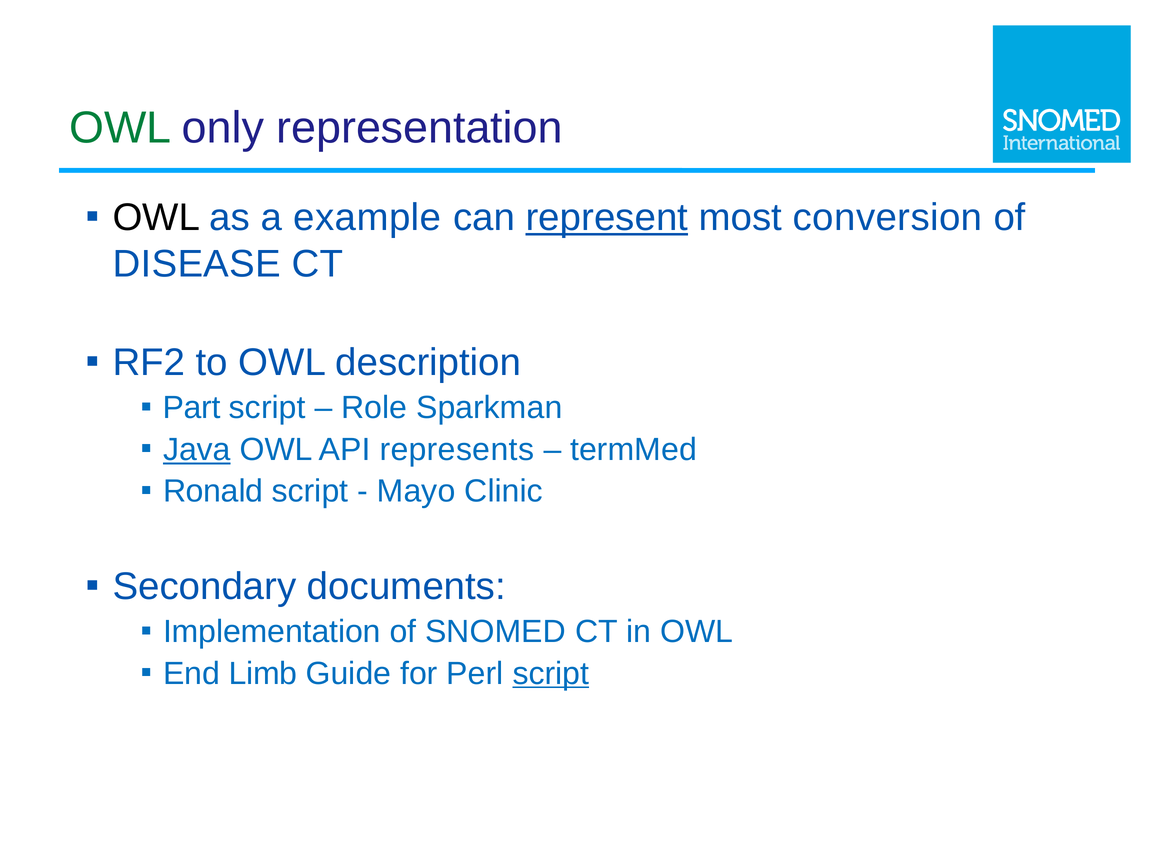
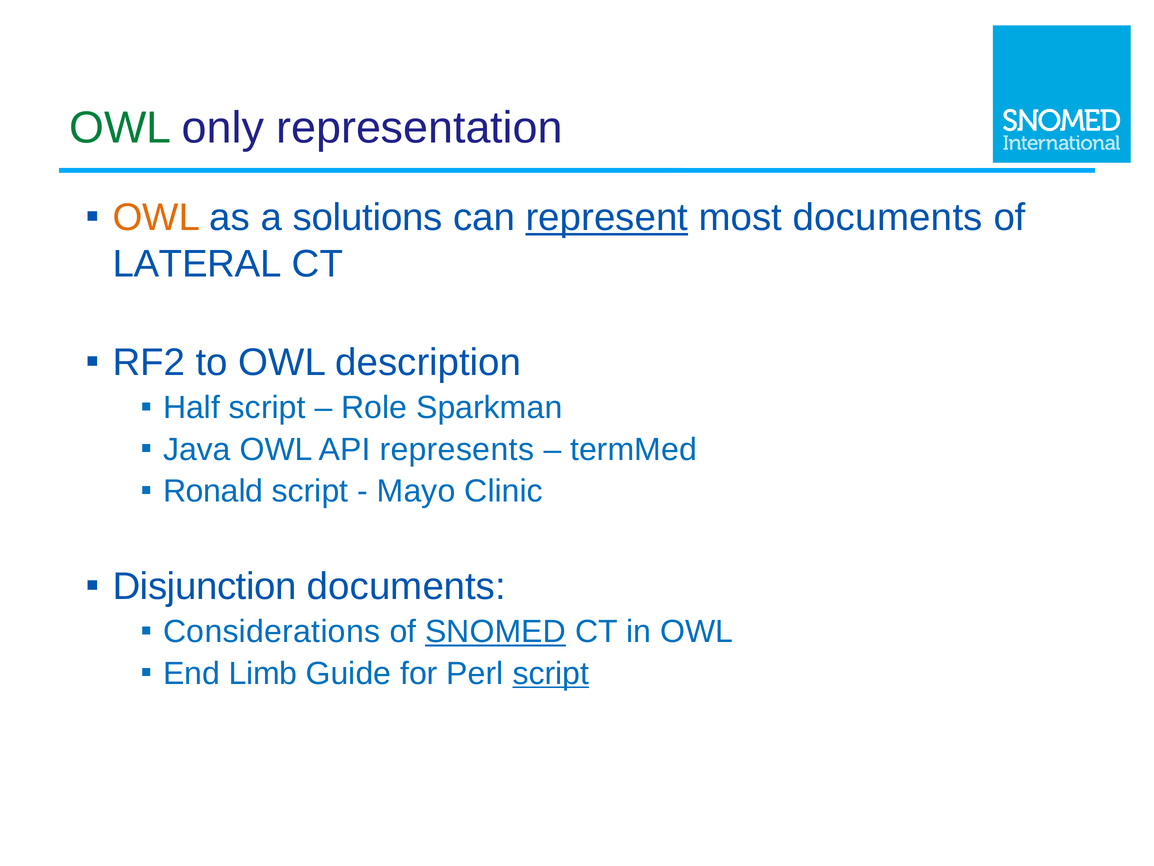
OWL colour: black -> orange (156, 218)
example: example -> solutions (368, 218)
most conversion: conversion -> documents (888, 218)
DISEASE: DISEASE -> LATERAL (197, 264)
Part: Part -> Half (191, 408)
Java underline: present -> none (197, 449)
Secondary: Secondary -> Disjunction (205, 586)
Implementation: Implementation -> Considerations (272, 631)
SNOMED underline: none -> present (496, 631)
